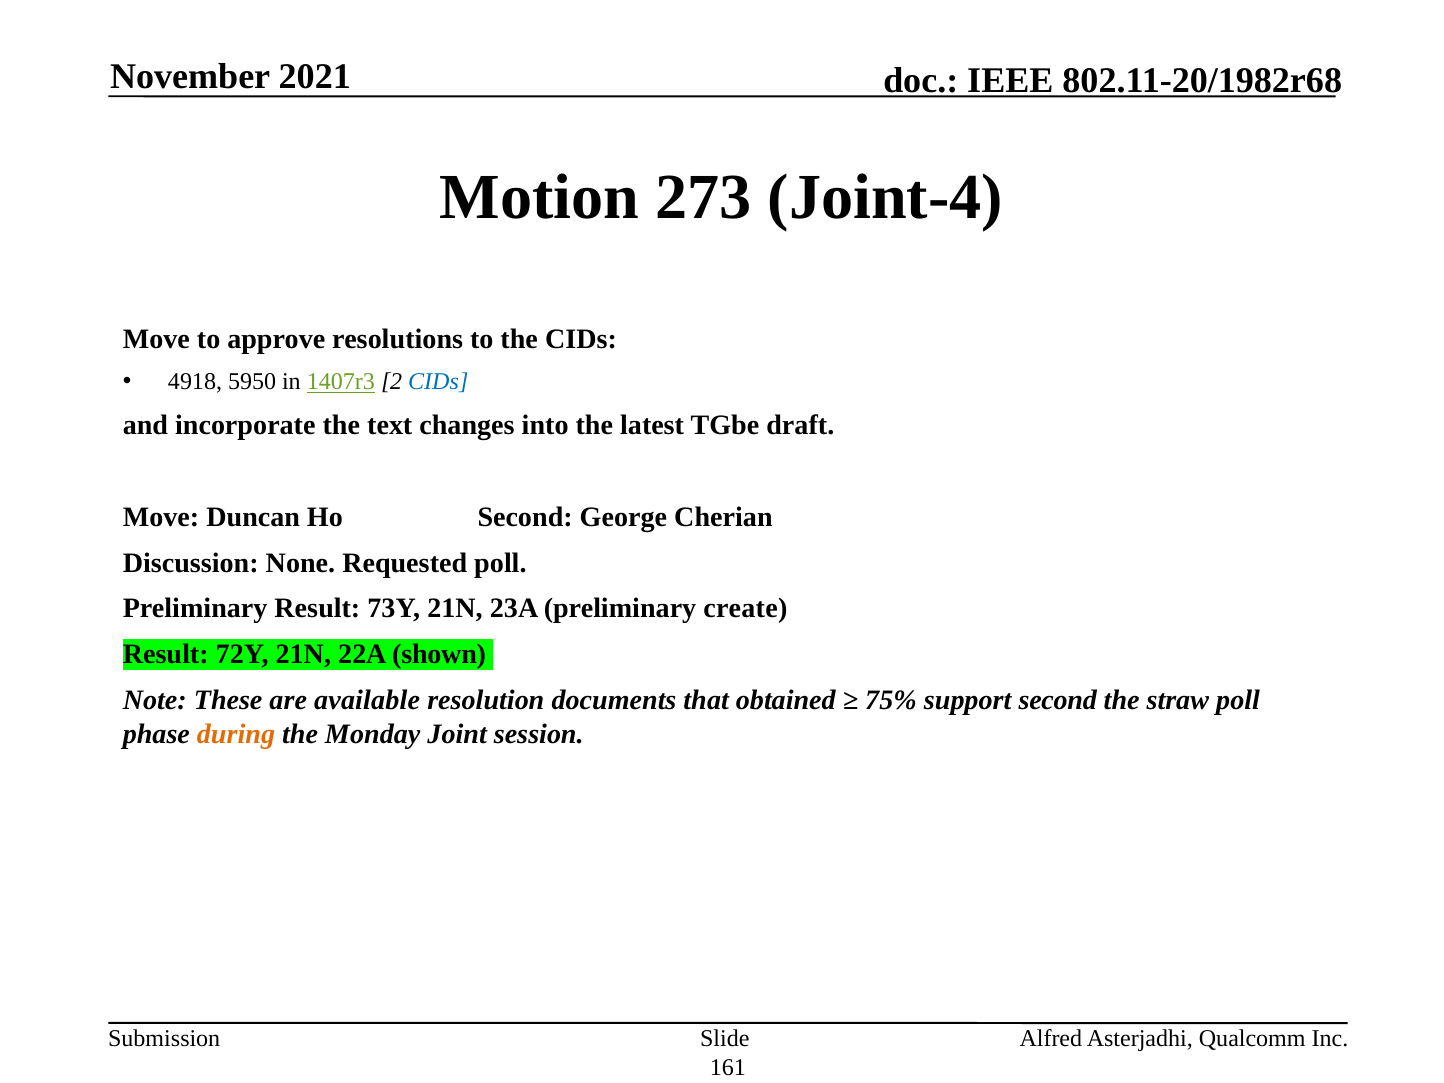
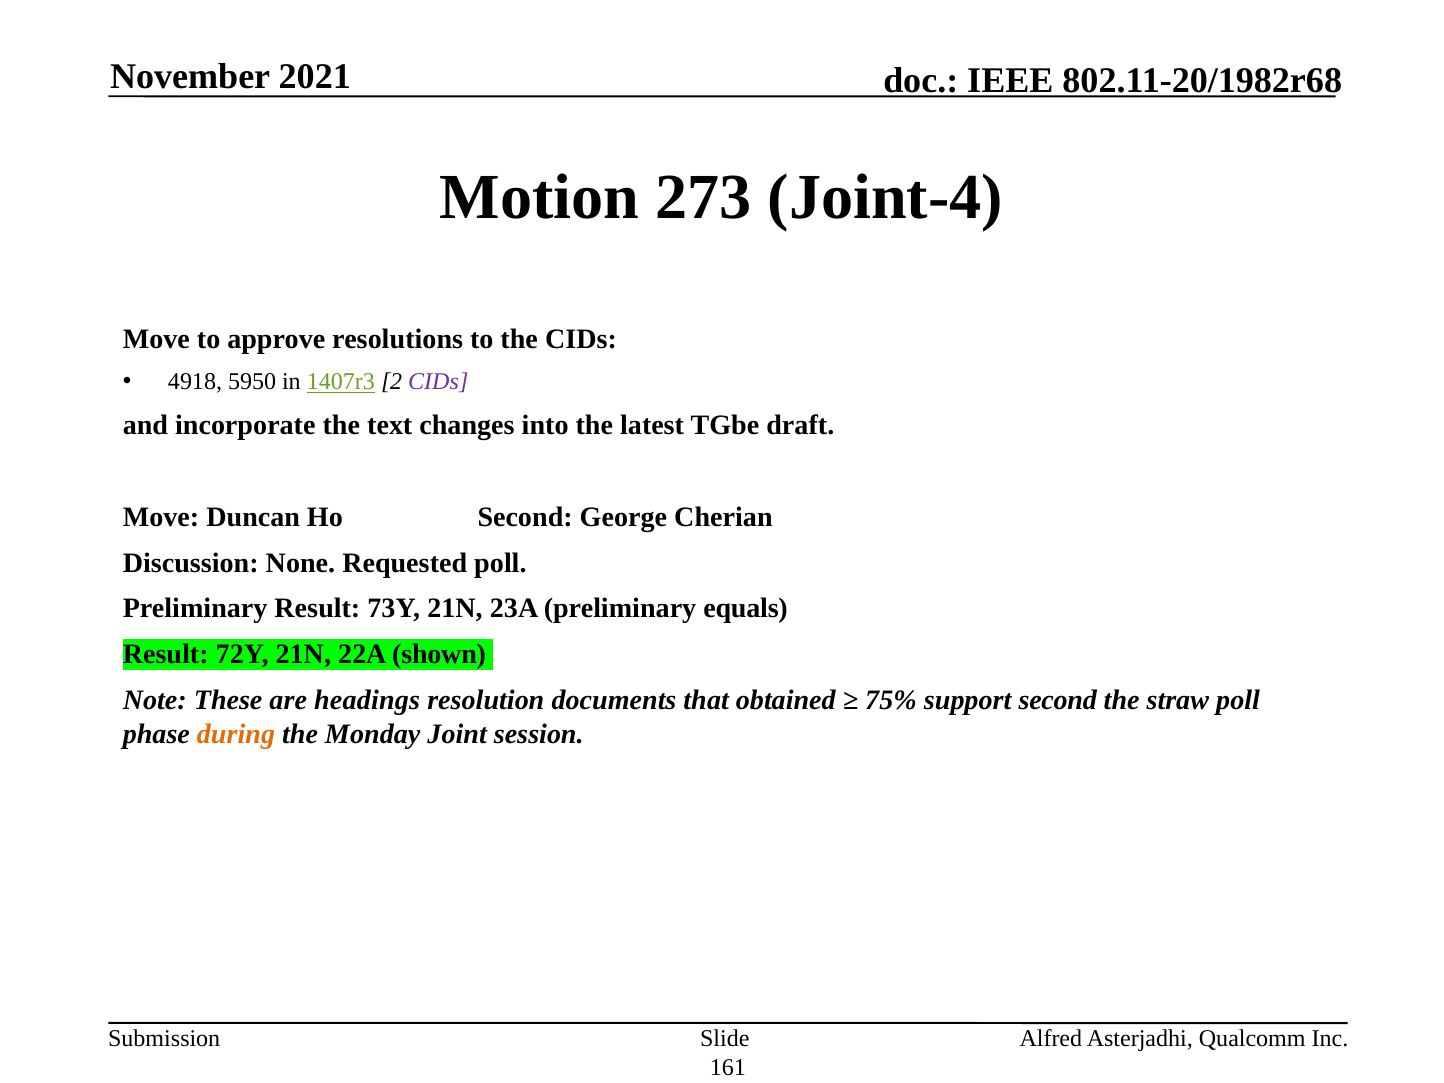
CIDs colour: blue -> purple (438, 382)
create: create -> equals (746, 609)
available: available -> headings (367, 700)
